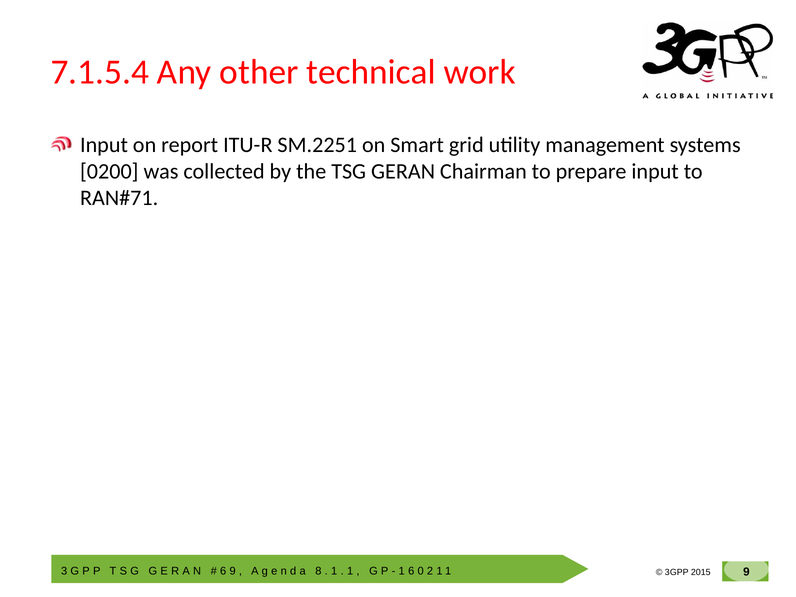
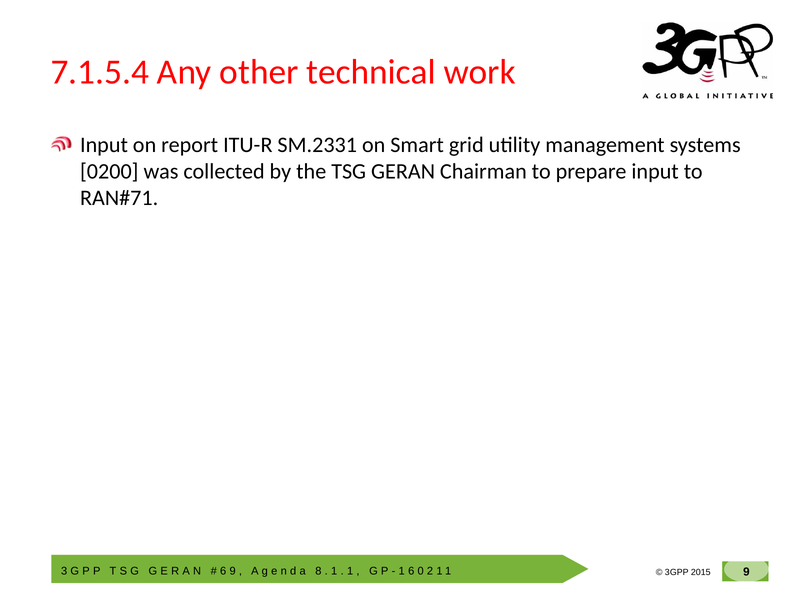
SM.2251: SM.2251 -> SM.2331 (317, 145)
